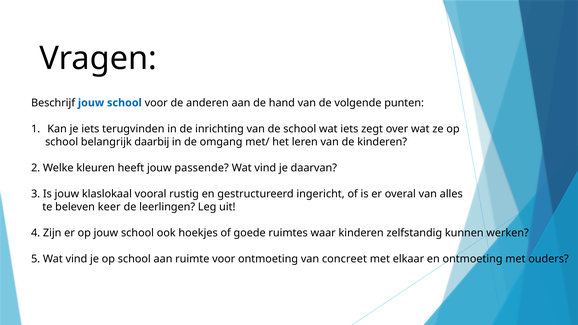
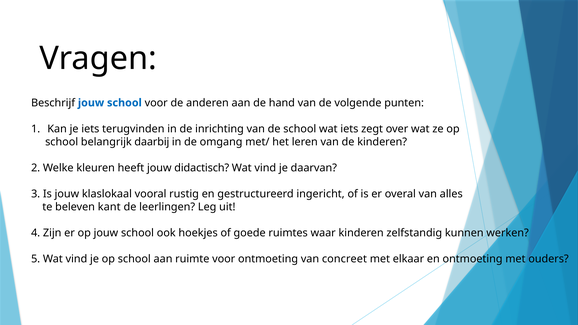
passende: passende -> didactisch (202, 168)
keer: keer -> kant (109, 207)
